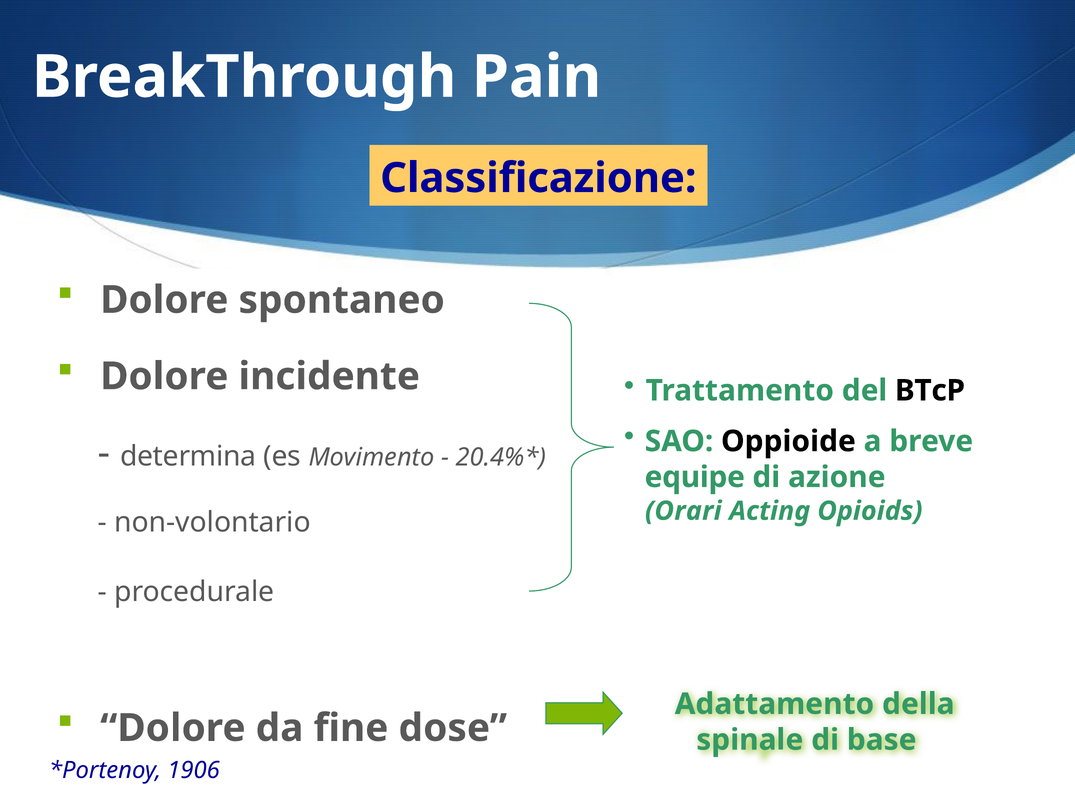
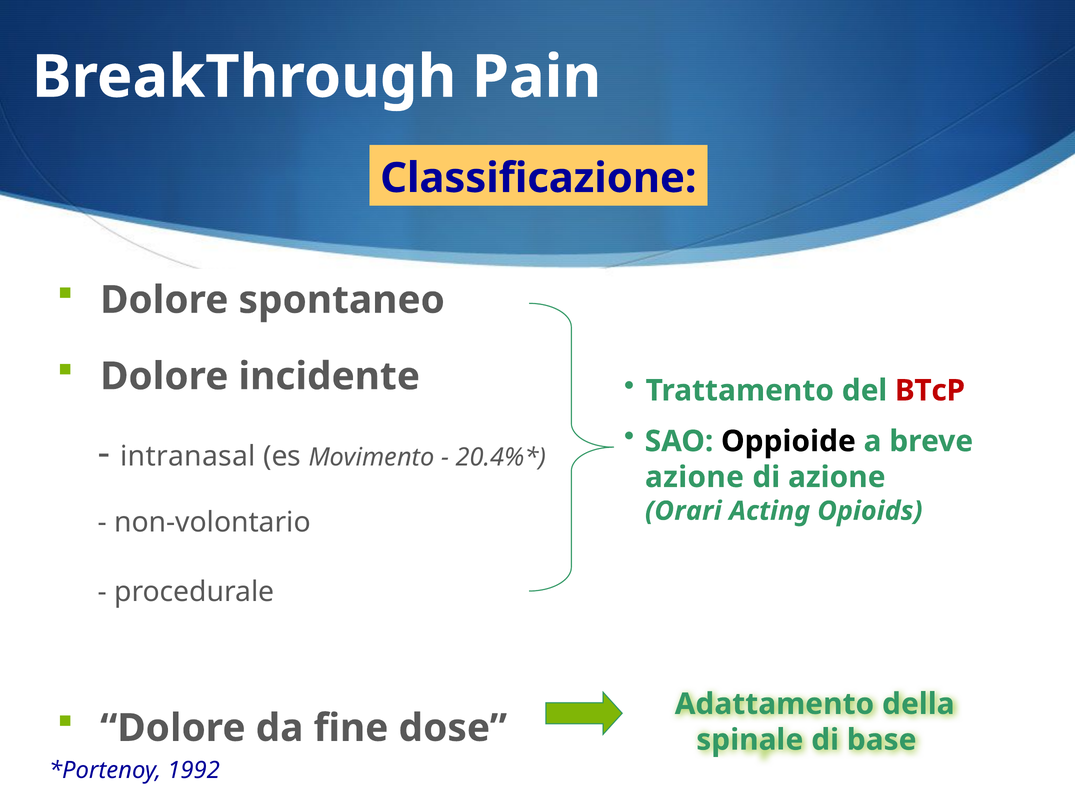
BTcP colour: black -> red (930, 391)
determina: determina -> intranasal (188, 456)
equipe: equipe -> azione (694, 477)
1906: 1906 -> 1992 (194, 771)
